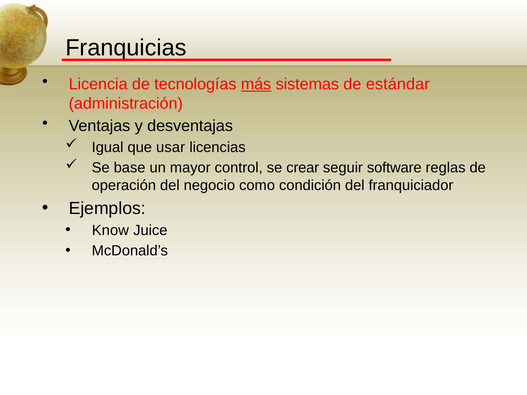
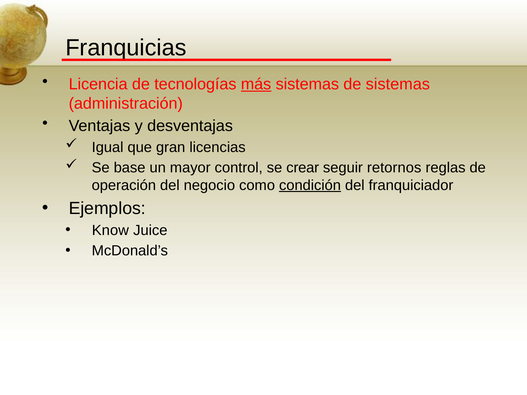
de estándar: estándar -> sistemas (398, 84)
usar: usar -> gran (171, 147)
software: software -> retornos (394, 168)
condición underline: none -> present (310, 185)
